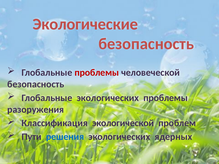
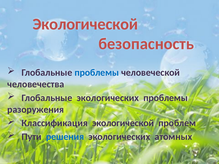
Экологические: Экологические -> Экологической (85, 24)
проблемы colour: red -> blue (97, 73)
безопасность: безопасность -> человечества (36, 84)
ядерных: ядерных -> атомных (173, 137)
